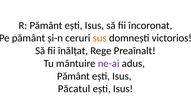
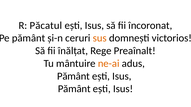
R Pământ: Pământ -> Păcatul (46, 26)
ne-ai colour: purple -> orange (109, 64)
Păcatul: Păcatul -> Pământ (74, 89)
